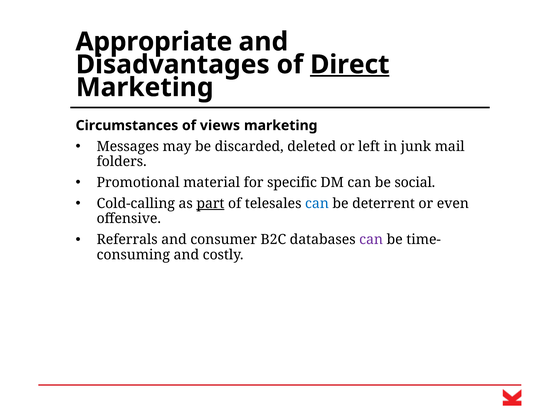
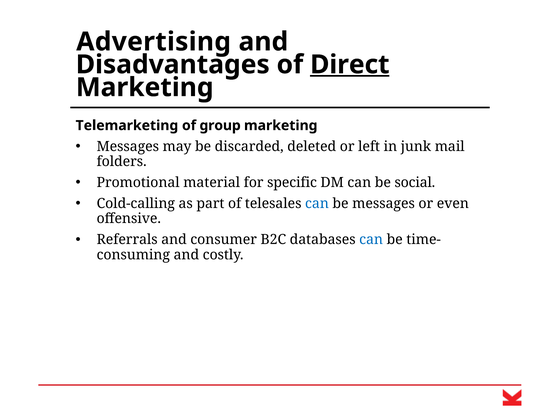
Appropriate: Appropriate -> Advertising (154, 42)
Circumstances: Circumstances -> Telemarketing (127, 126)
views: views -> group (220, 126)
part underline: present -> none (210, 204)
be deterrent: deterrent -> messages (384, 204)
can colour: purple -> blue (371, 240)
